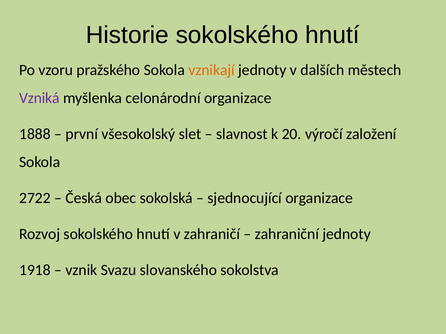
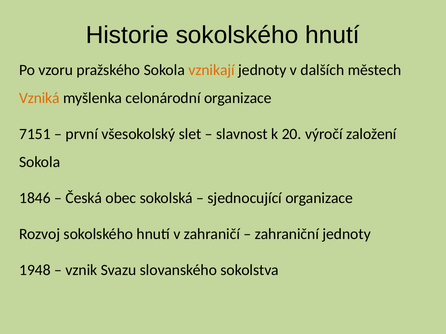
Vzniká colour: purple -> orange (39, 98)
1888: 1888 -> 7151 (35, 134)
2722: 2722 -> 1846 (35, 198)
1918: 1918 -> 1948 (35, 270)
